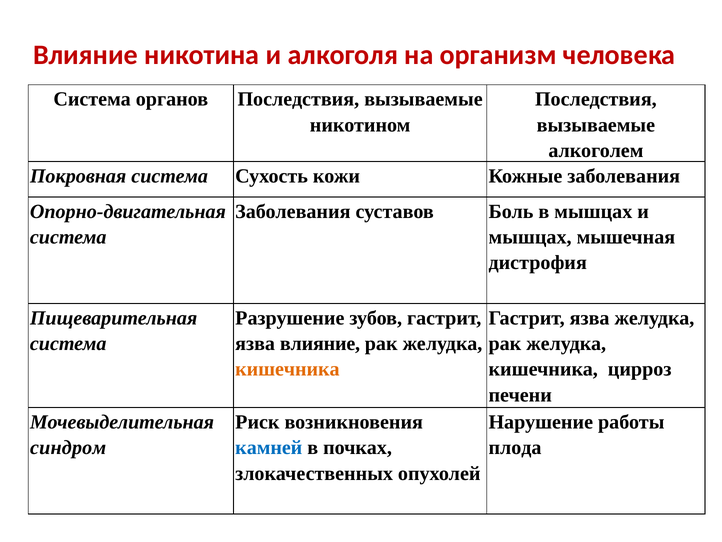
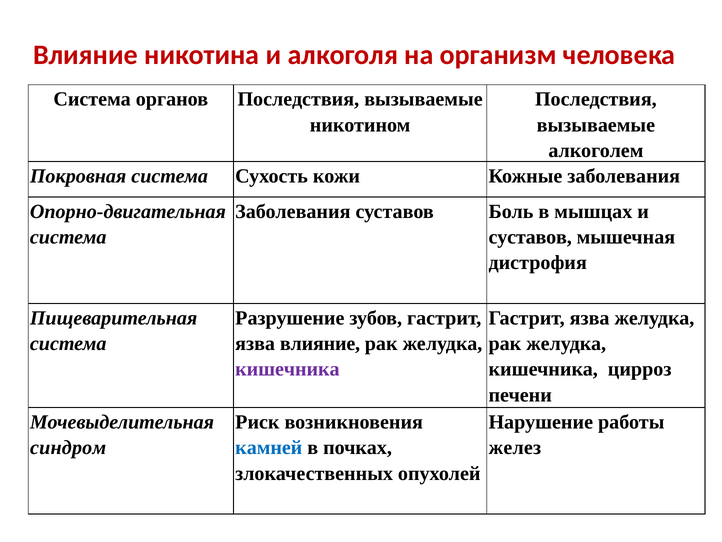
мышцах: мышцах -> суставов (530, 237)
кишечника colour: orange -> purple (287, 369)
плода: плода -> желез (515, 447)
